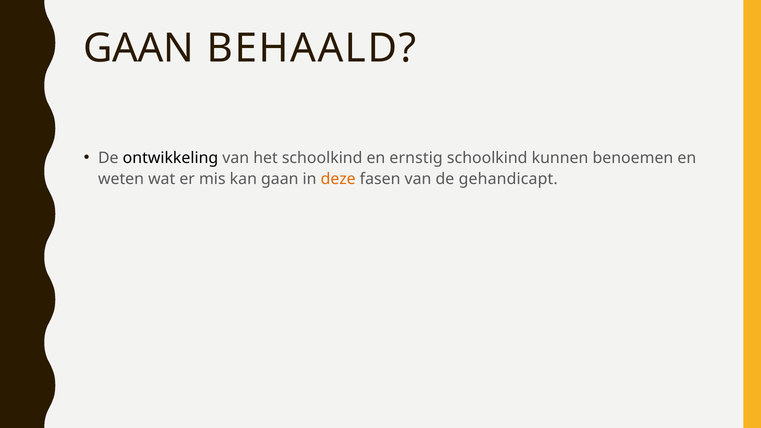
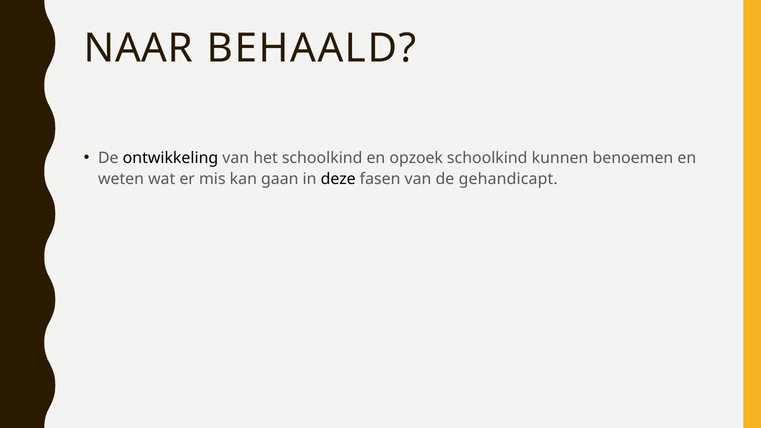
GAAN: GAAN -> NAAR (138, 48)
ernstig: ernstig -> opzoek (416, 158)
deze colour: orange -> black (338, 179)
